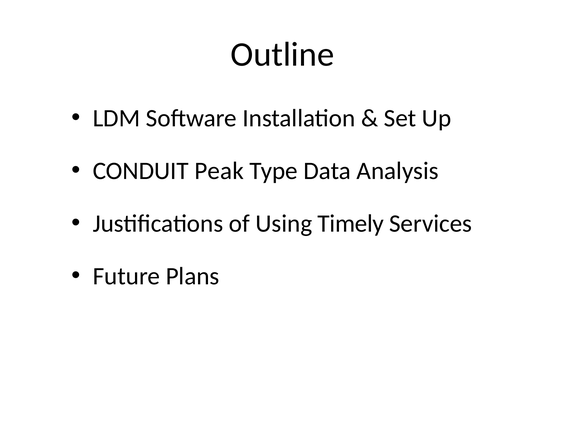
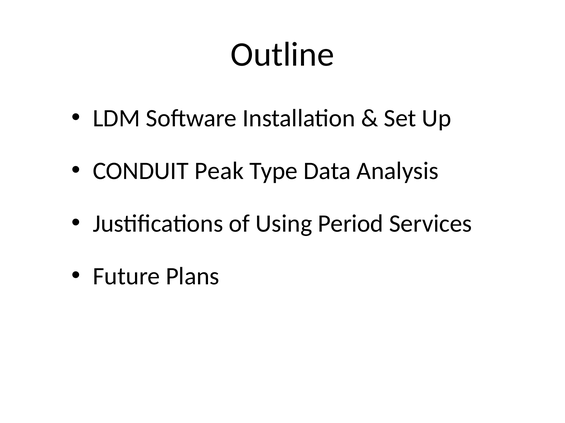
Timely: Timely -> Period (351, 224)
